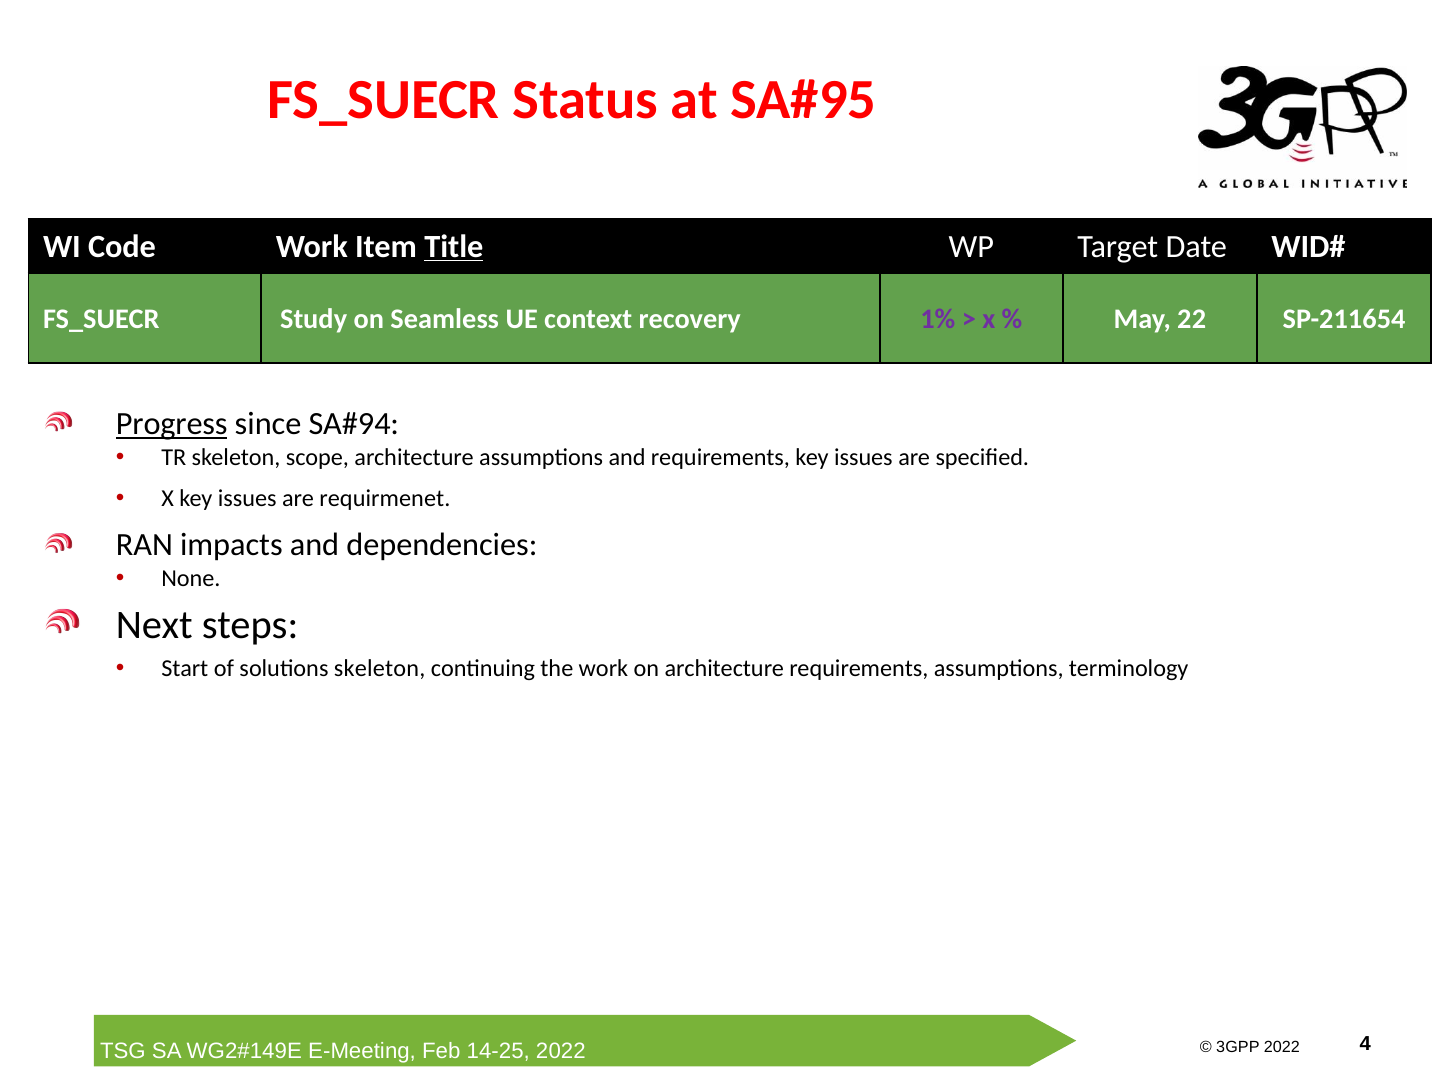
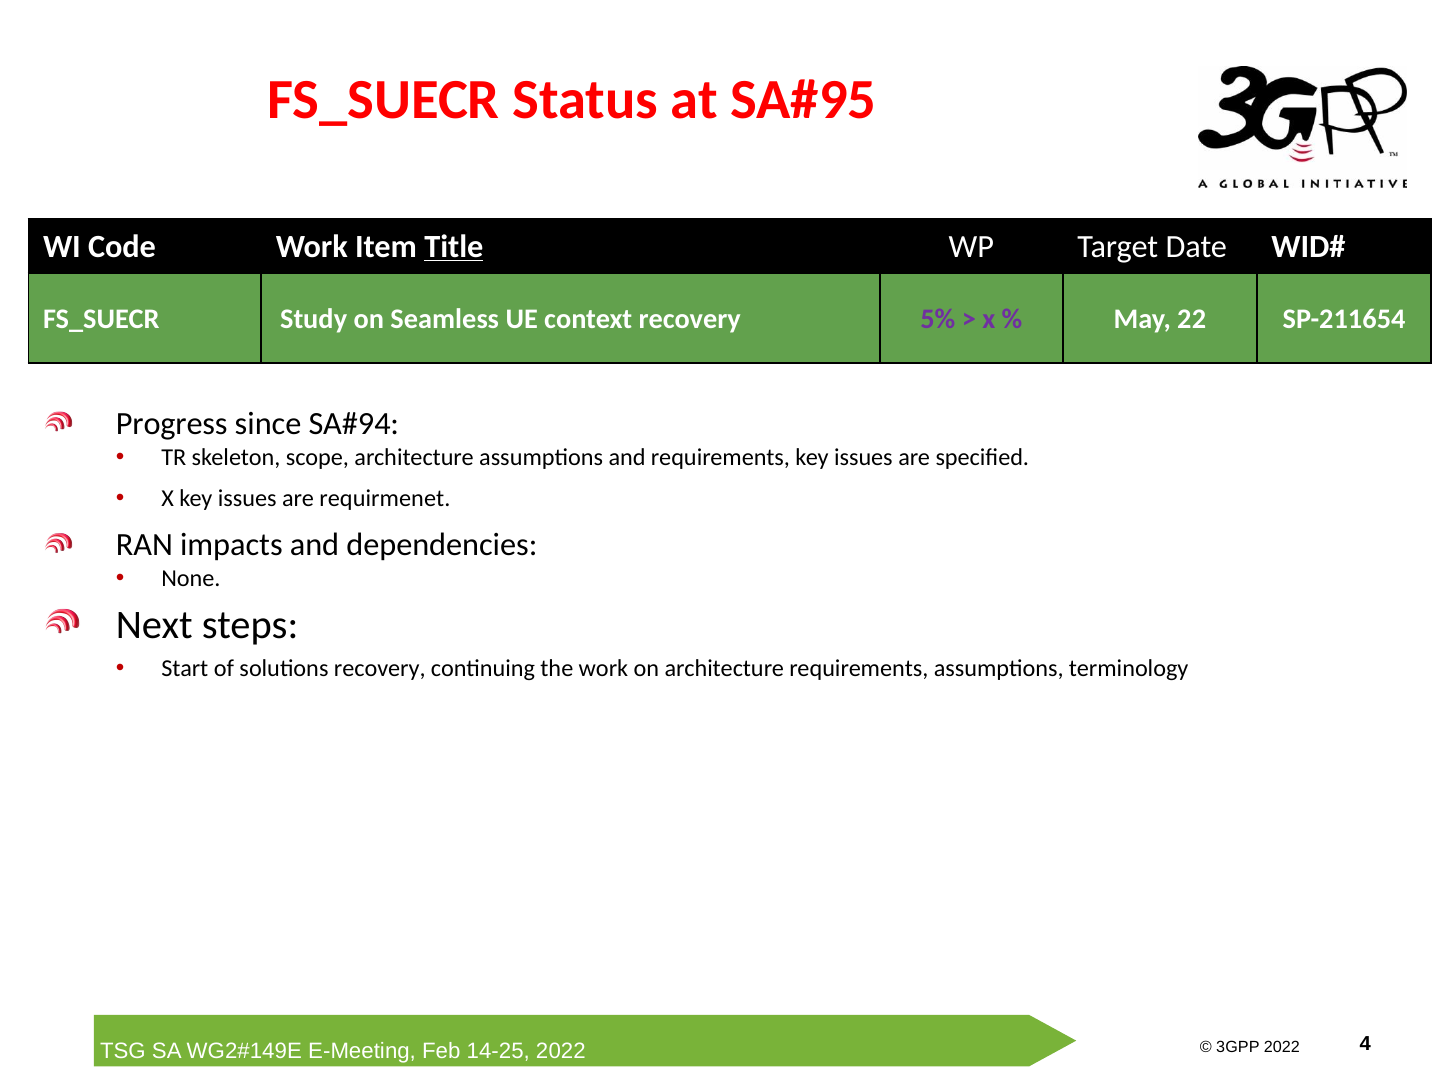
1%: 1% -> 5% (938, 319)
Progress underline: present -> none (172, 424)
solutions skeleton: skeleton -> recovery (380, 669)
